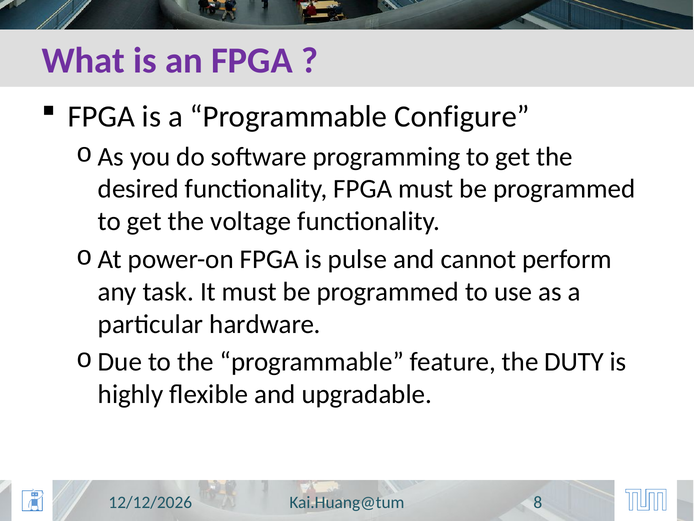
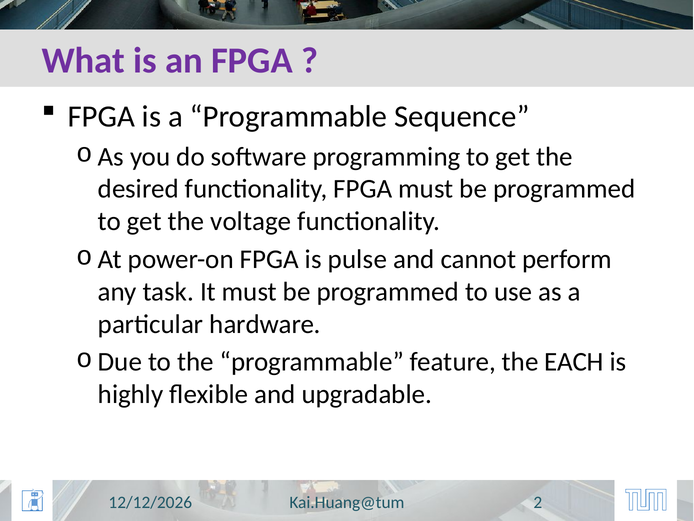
Configure: Configure -> Sequence (462, 117)
DUTY: DUTY -> EACH (574, 362)
8: 8 -> 2 (538, 502)
